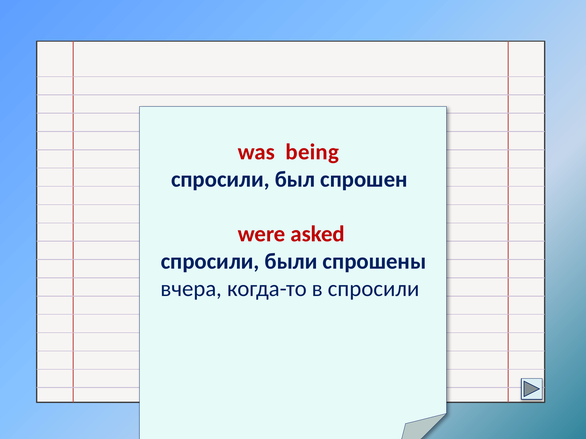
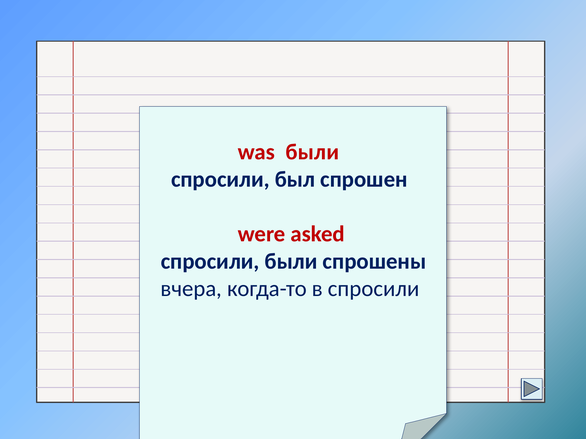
was being: being -> были (312, 152)
